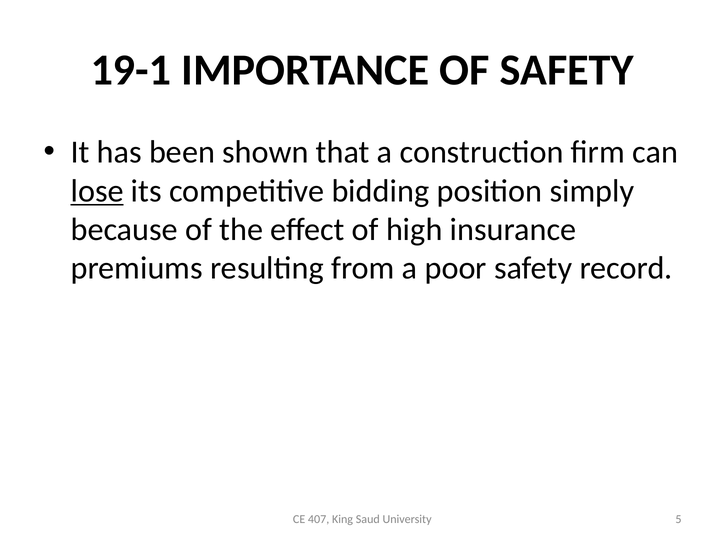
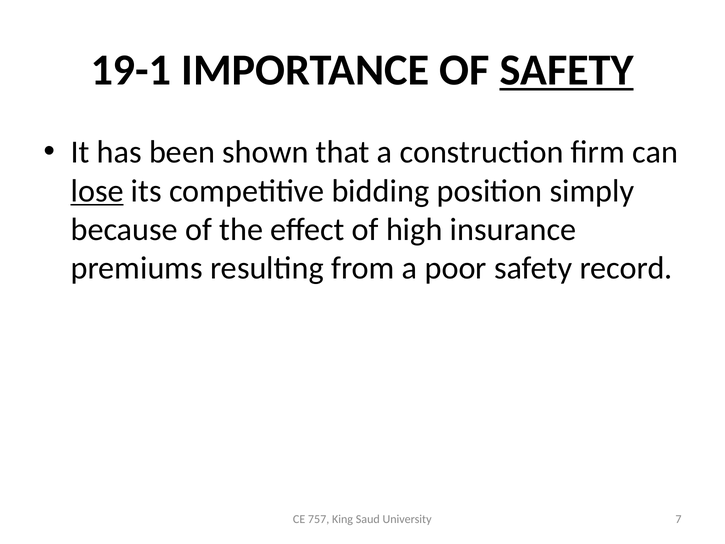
SAFETY underline: none -> present (567, 70)
407: 407 -> 757 (319, 519)
5: 5 -> 7 (679, 519)
